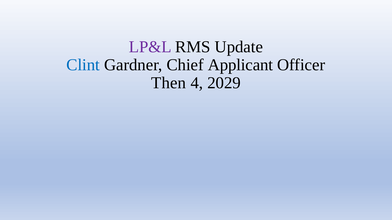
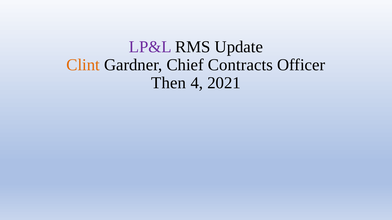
Clint colour: blue -> orange (83, 65)
Applicant: Applicant -> Contracts (240, 65)
2029: 2029 -> 2021 (224, 83)
